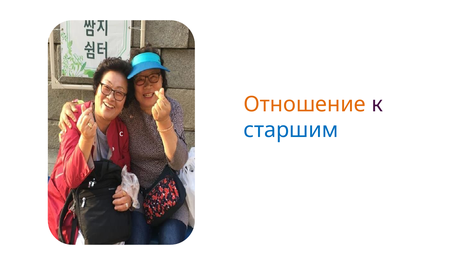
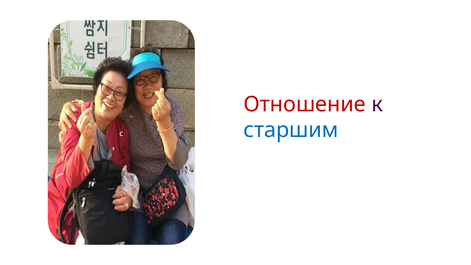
Отношение colour: orange -> red (305, 104)
